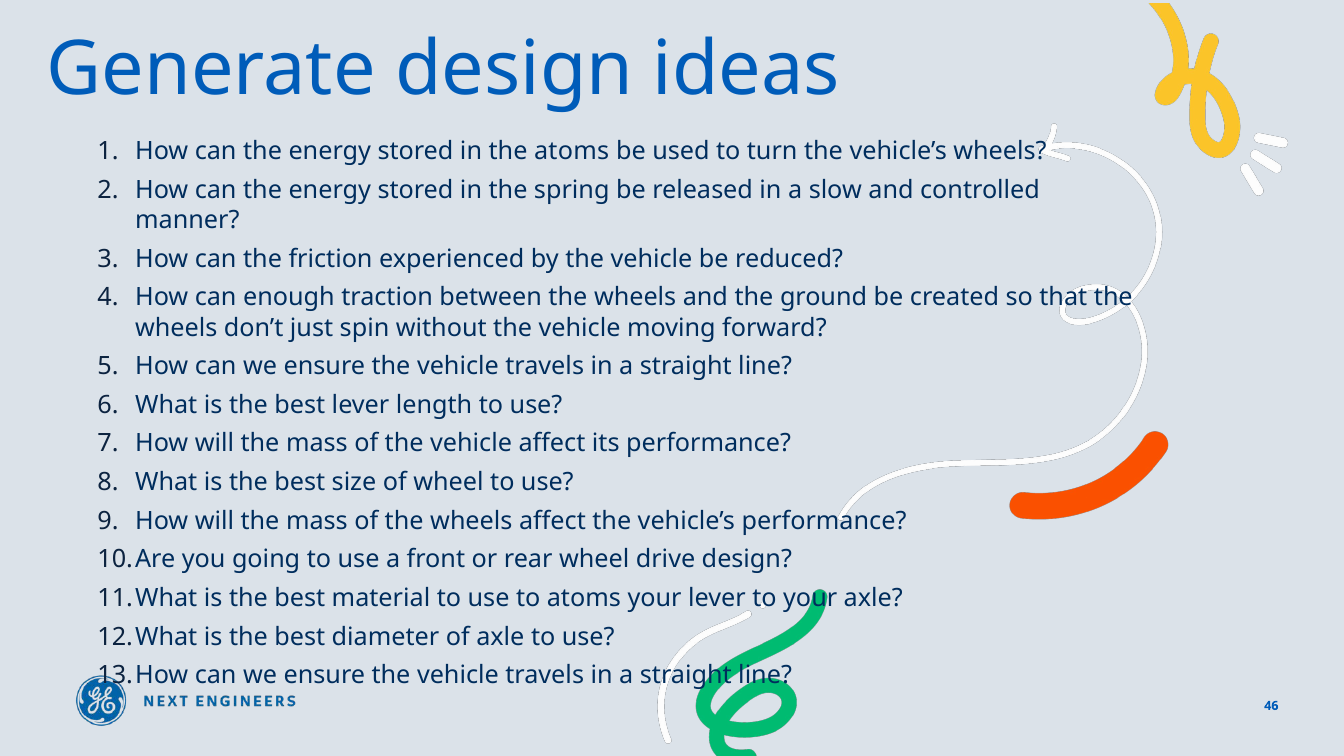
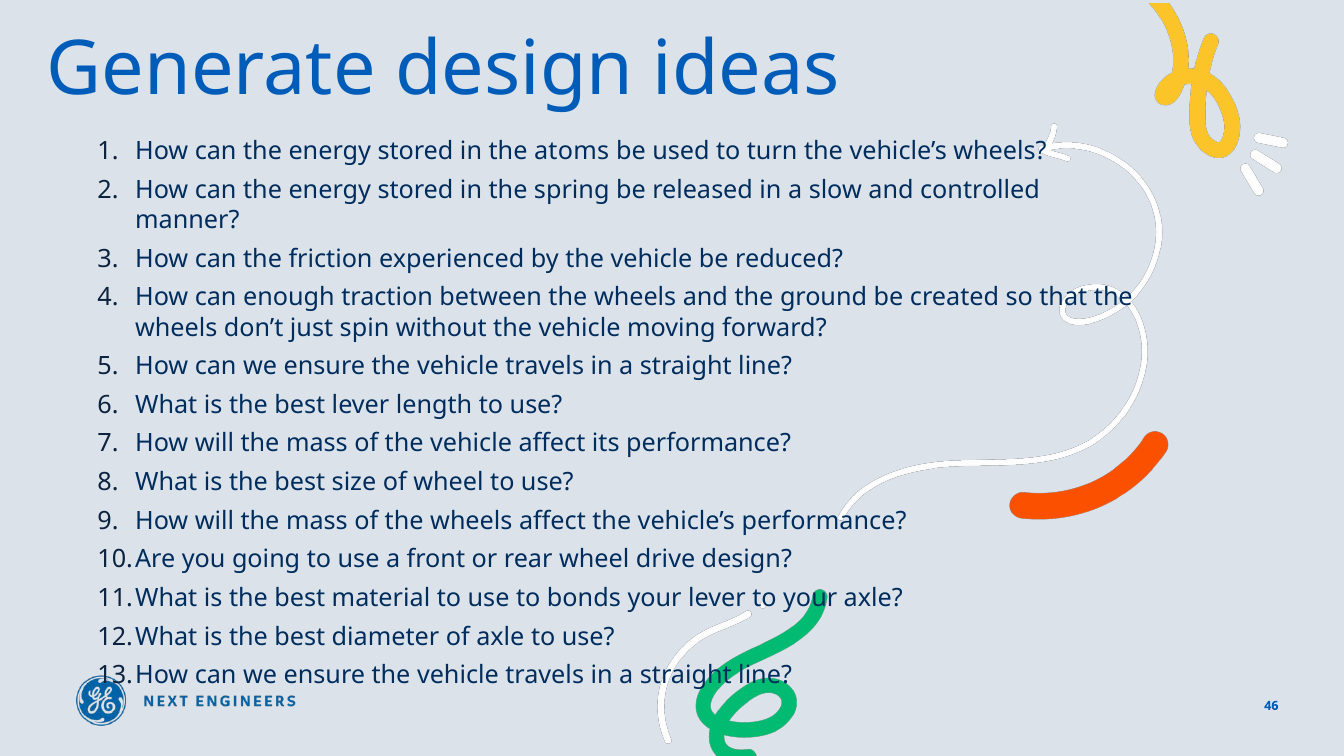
to atoms: atoms -> bonds (584, 598)
